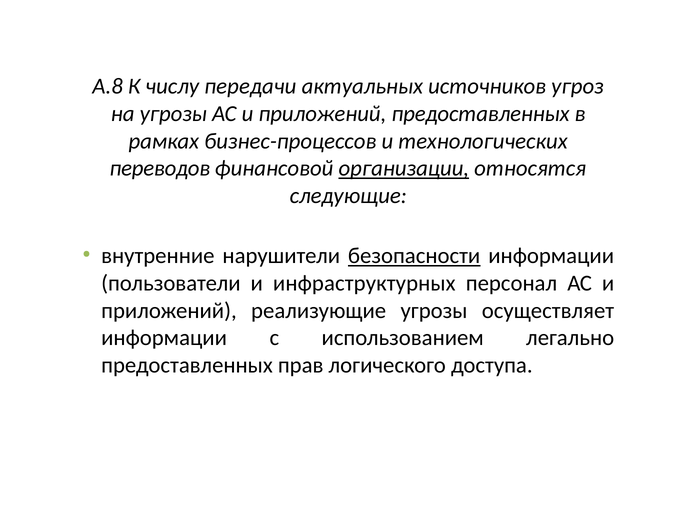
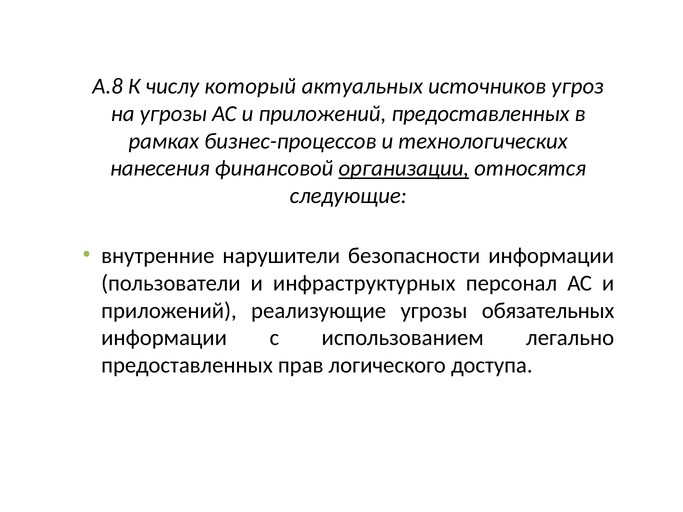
передачи: передачи -> который (250, 86)
переводов: переводов -> нанесения (160, 168)
безопасности underline: present -> none (414, 256)
осуществляет: осуществляет -> обязательных (548, 311)
